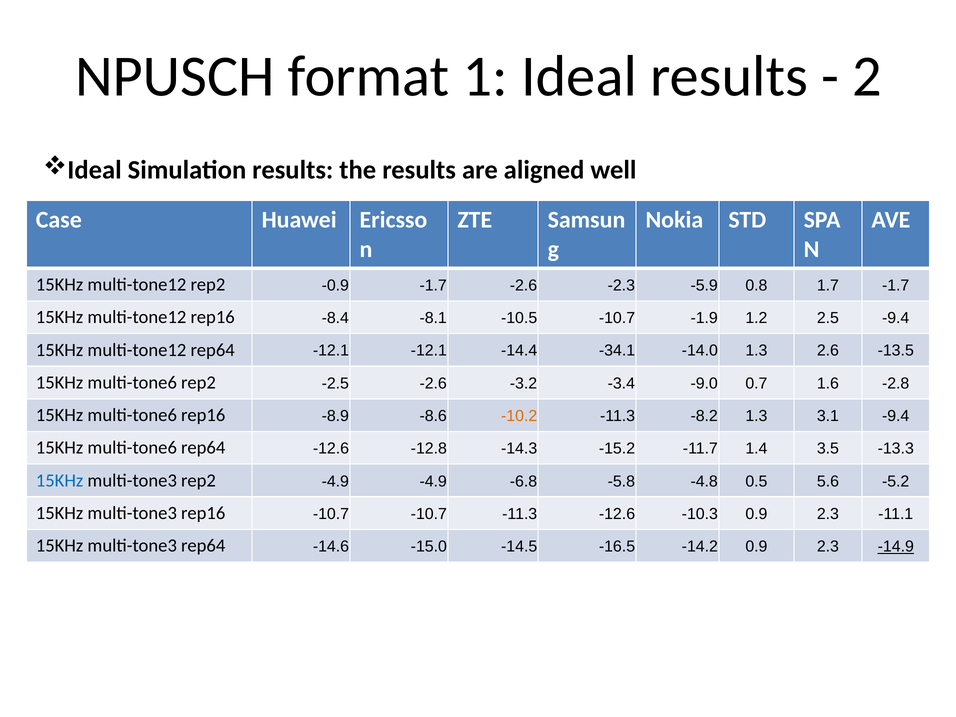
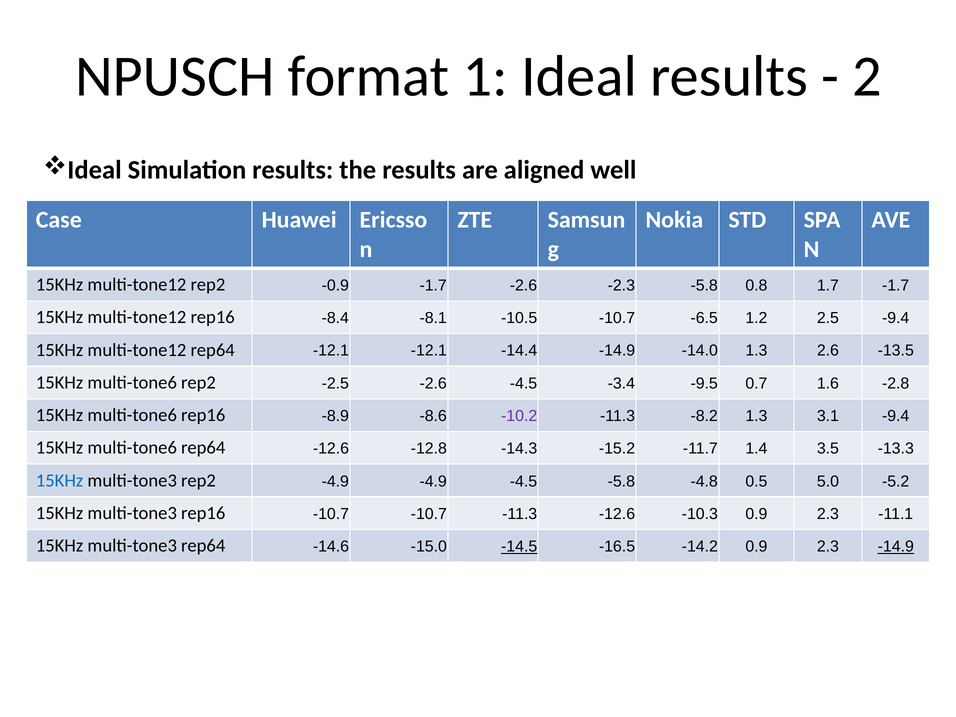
-2.3 -5.9: -5.9 -> -5.8 (704, 285)
-1.9: -1.9 -> -6.5 (704, 318)
-14.4 -34.1: -34.1 -> -14.9 (617, 351)
-2.6 -3.2: -3.2 -> -4.5 (524, 383)
-9.0: -9.0 -> -9.5 (704, 383)
-10.2 colour: orange -> purple (519, 416)
-4.9 -6.8: -6.8 -> -4.5 (524, 481)
5.6: 5.6 -> 5.0 (828, 481)
-14.5 underline: none -> present (519, 547)
